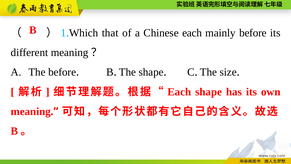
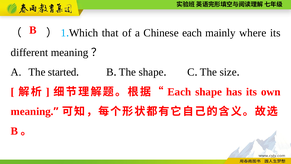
mainly before: before -> where (253, 33)
The before: before -> started (62, 72)
